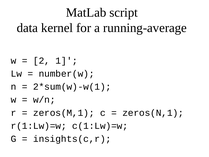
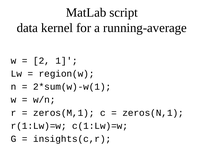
number(w: number(w -> region(w (67, 74)
